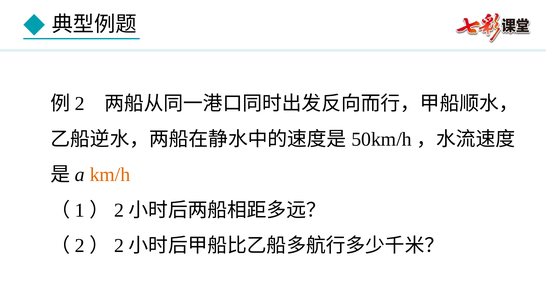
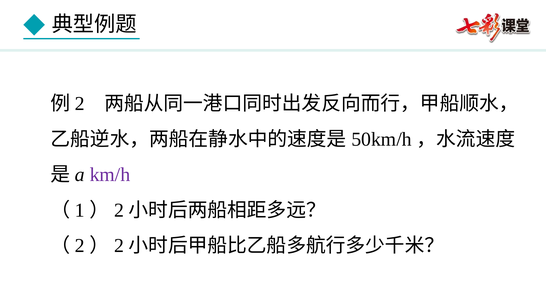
km/h colour: orange -> purple (110, 175)
